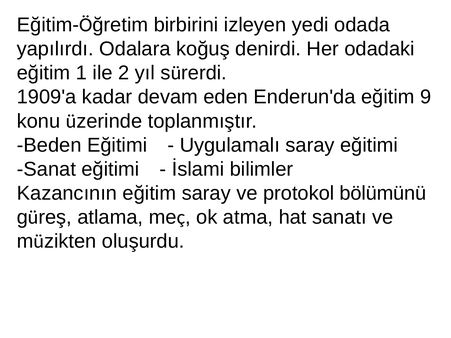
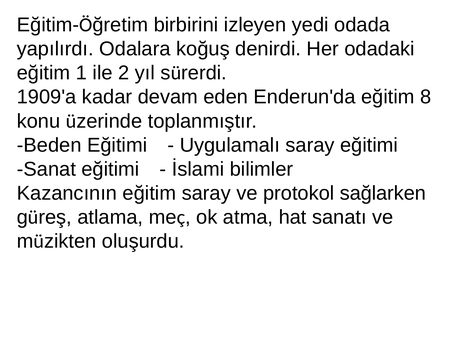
9: 9 -> 8 (426, 97)
bölümünü: bölümünü -> sağlarken (383, 193)
